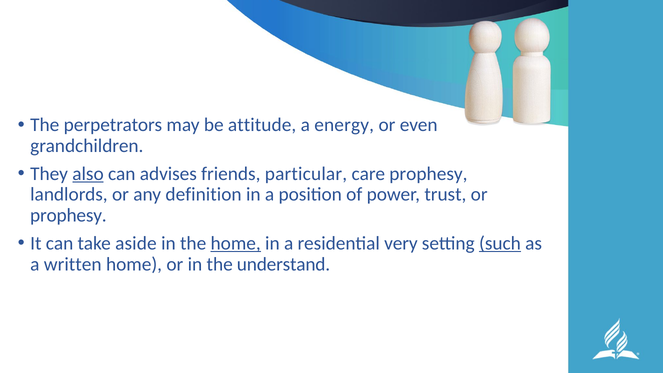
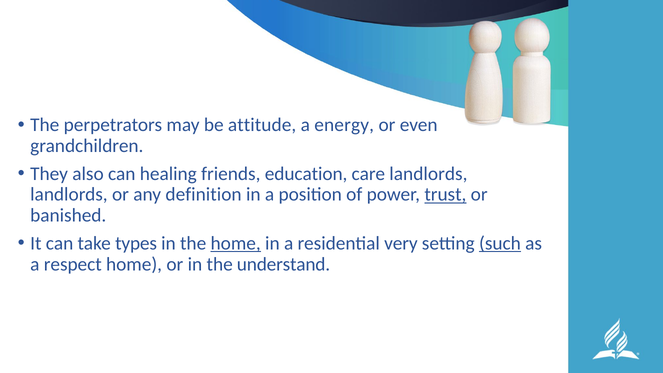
also underline: present -> none (88, 174)
advises: advises -> healing (168, 174)
particular: particular -> education (306, 174)
care prophesy: prophesy -> landlords (428, 174)
trust underline: none -> present (445, 195)
prophesy: prophesy -> banished (68, 215)
aside: aside -> types (136, 243)
written: written -> respect (73, 264)
